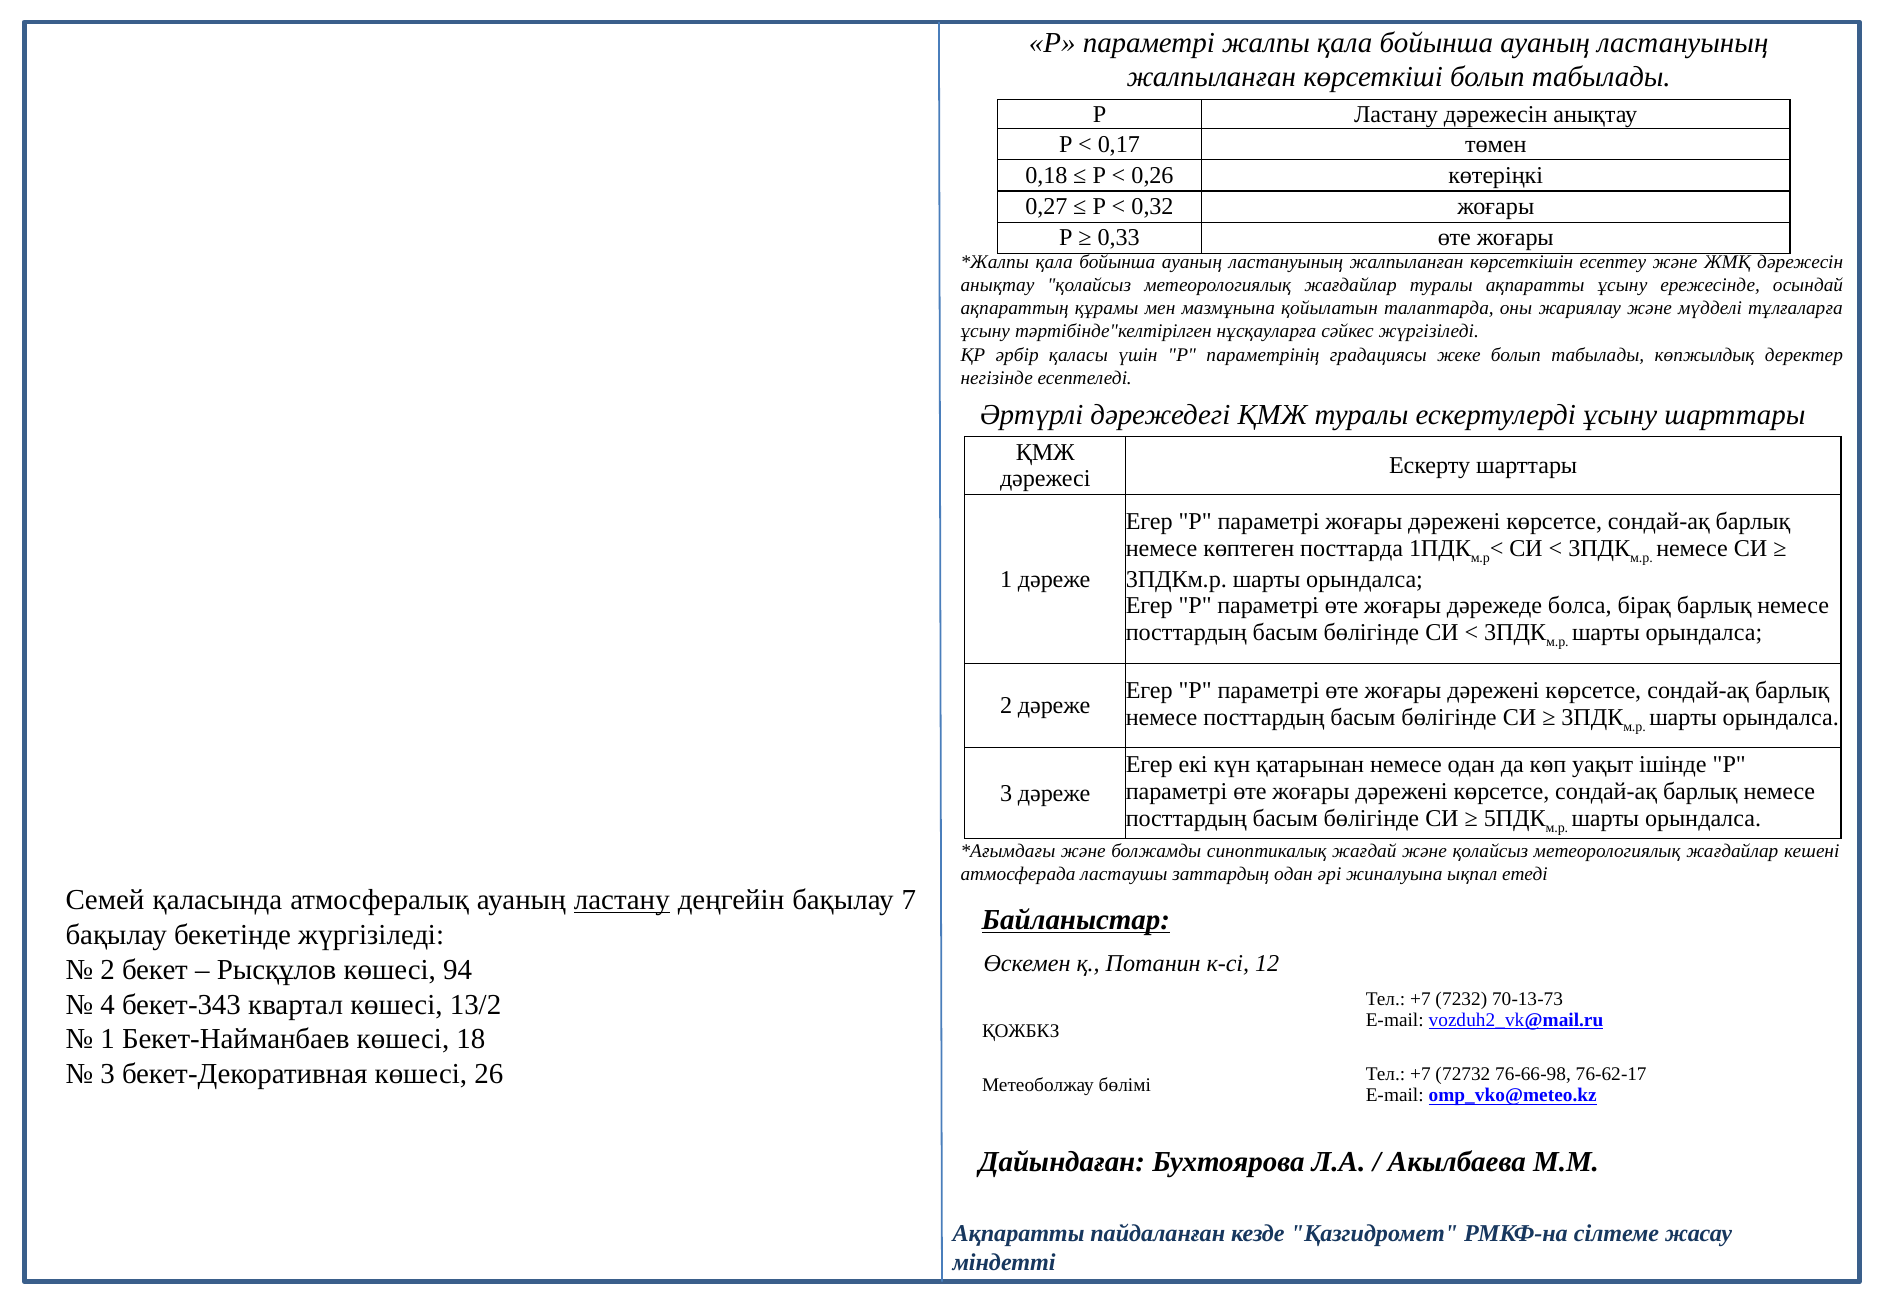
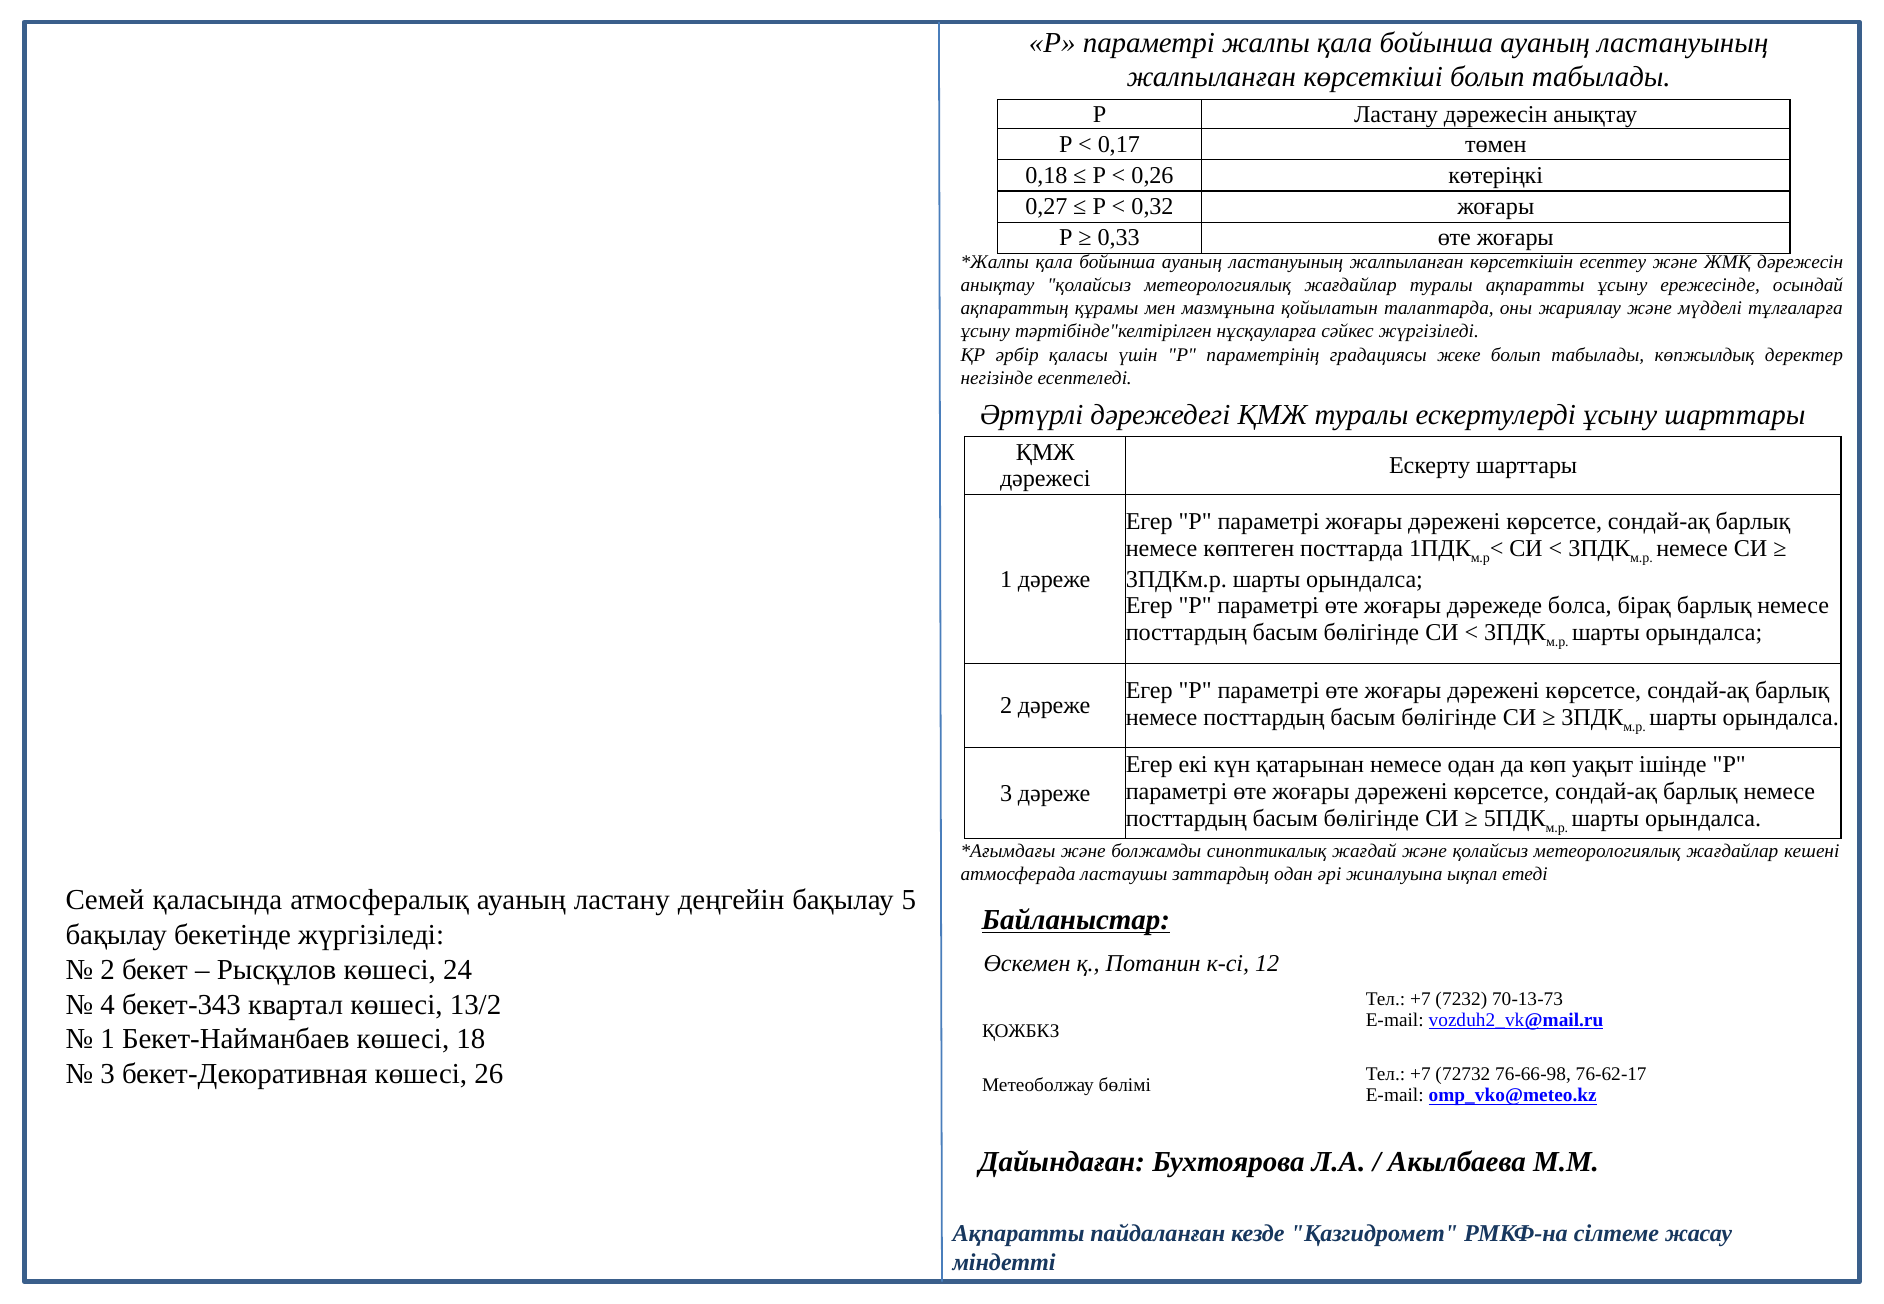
ластану underline: present -> none (622, 900)
7: 7 -> 5 (909, 900)
94: 94 -> 24 (458, 970)
